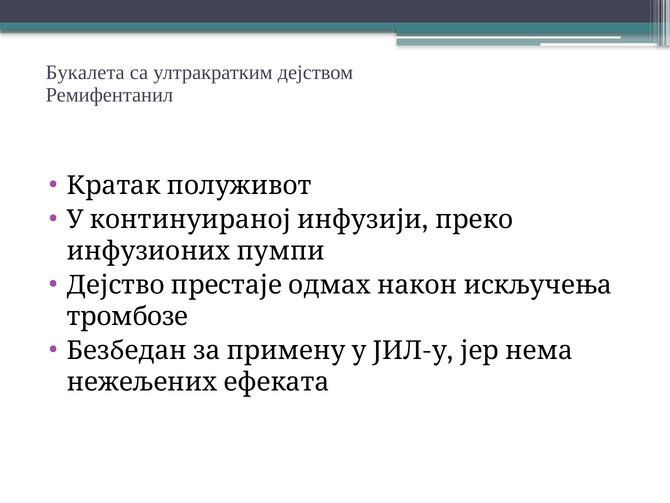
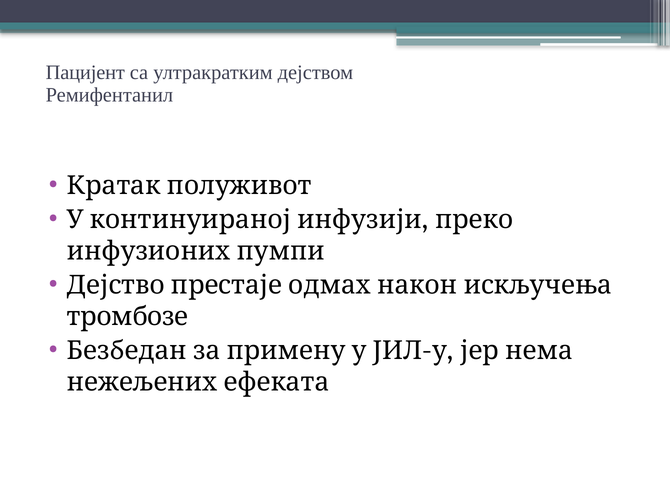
Букалета: Букалета -> Пацијент (85, 73)
